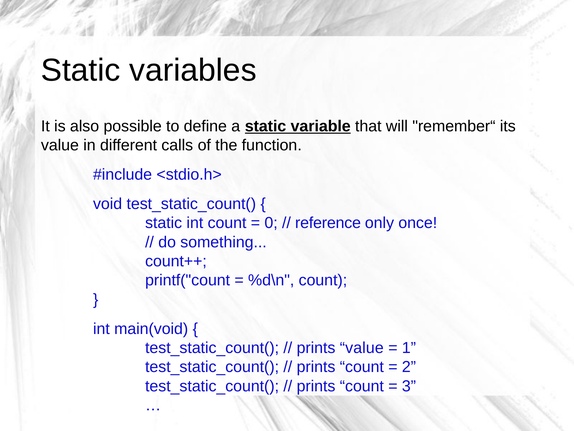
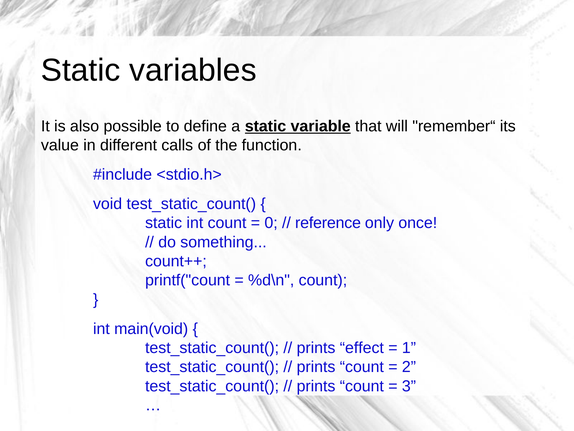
prints value: value -> effect (362, 348)
